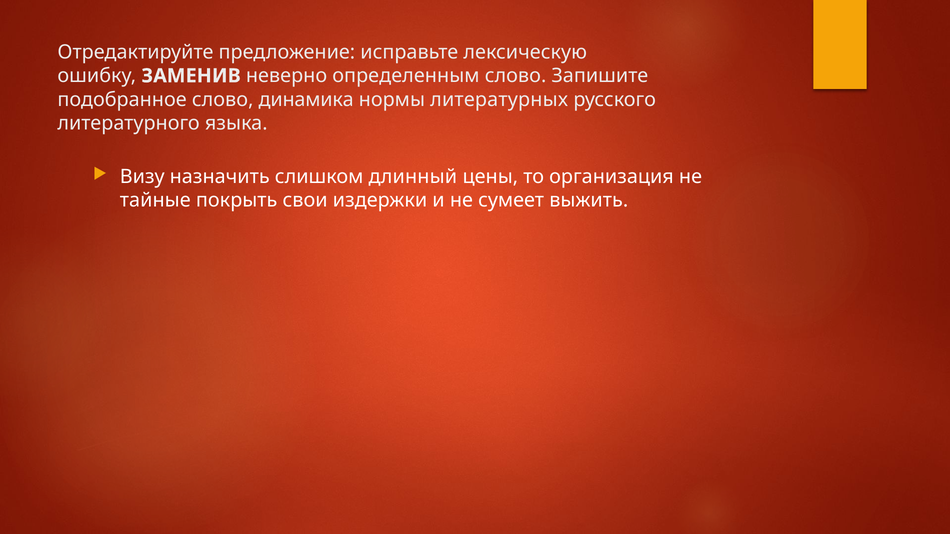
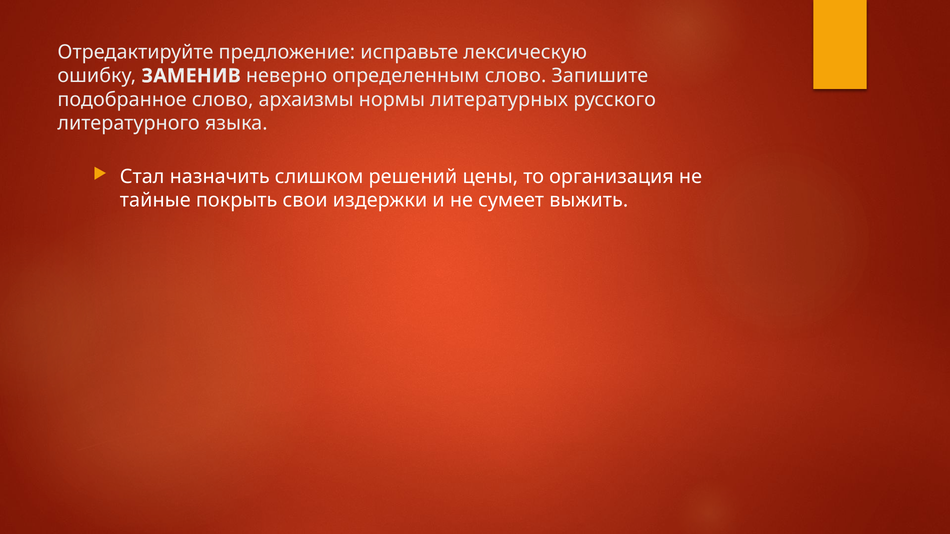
динамика: динамика -> архаизмы (306, 100)
Визу: Визу -> Стал (142, 177)
длинный: длинный -> решений (413, 177)
